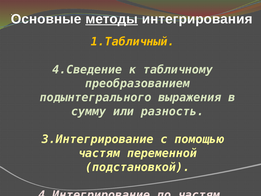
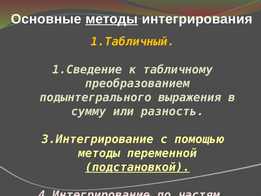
4.Сведение: 4.Сведение -> 1.Сведение (87, 70)
частям: частям -> методы (99, 153)
подстановкой underline: none -> present (138, 167)
